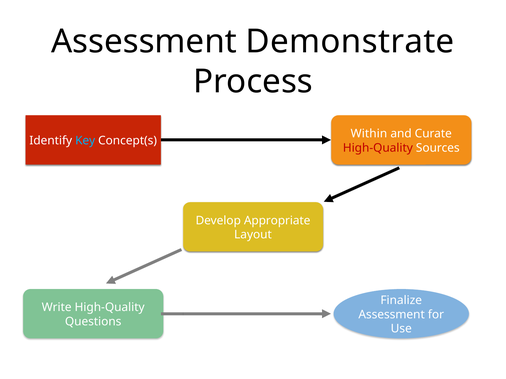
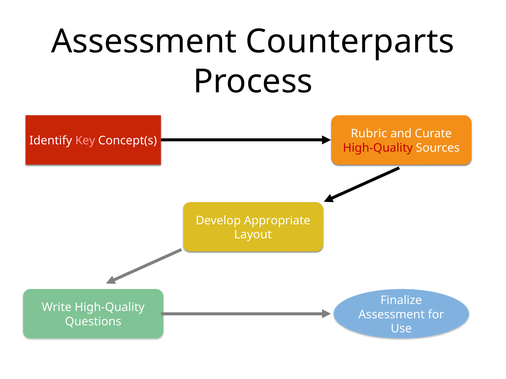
Demonstrate: Demonstrate -> Counterparts (350, 42)
Within: Within -> Rubric (369, 134)
Key colour: light blue -> pink (85, 141)
